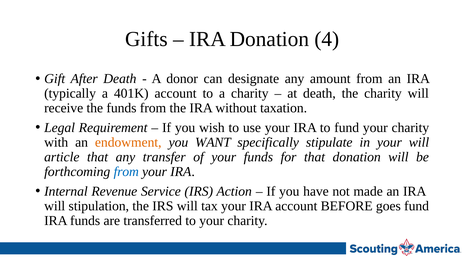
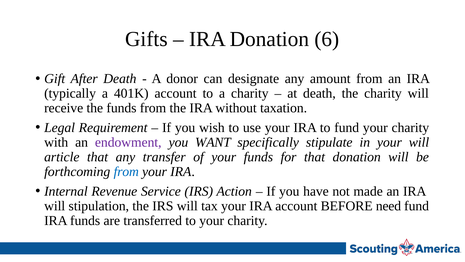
4: 4 -> 6 (327, 39)
endowment colour: orange -> purple (128, 142)
goes: goes -> need (388, 206)
